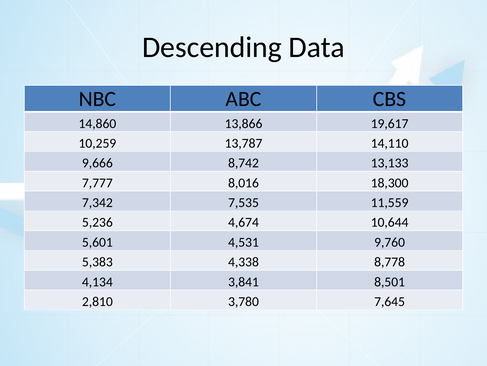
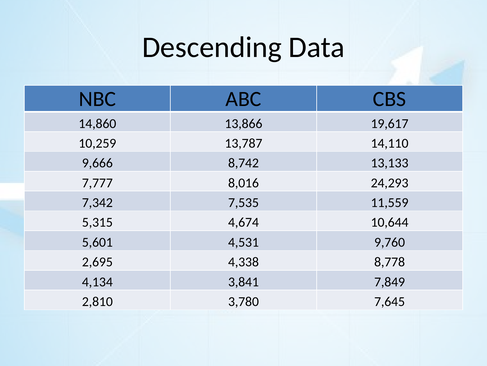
18,300: 18,300 -> 24,293 (390, 183)
5,236: 5,236 -> 5,315 (97, 222)
5,383: 5,383 -> 2,695 (97, 262)
8,501: 8,501 -> 7,849 (390, 281)
